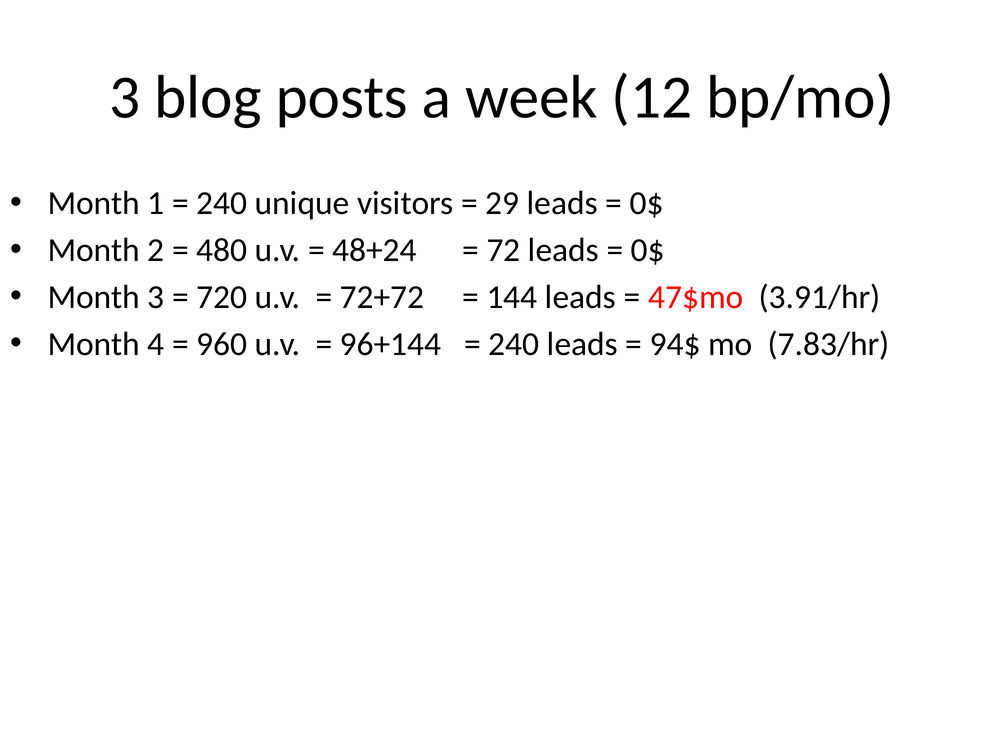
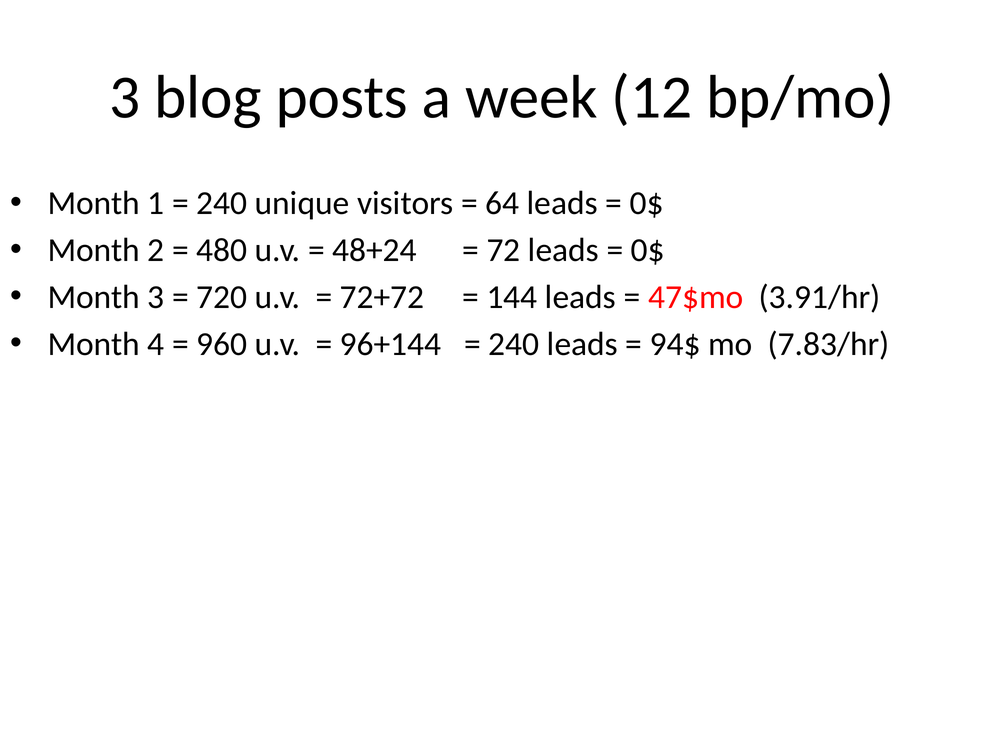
29: 29 -> 64 (502, 203)
